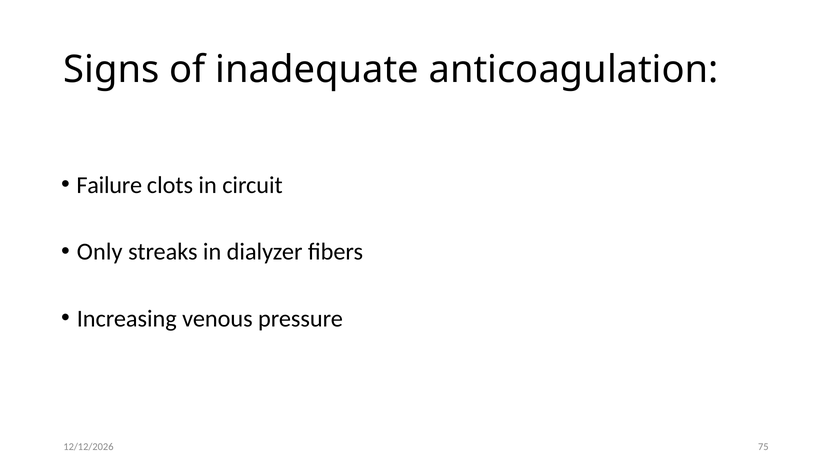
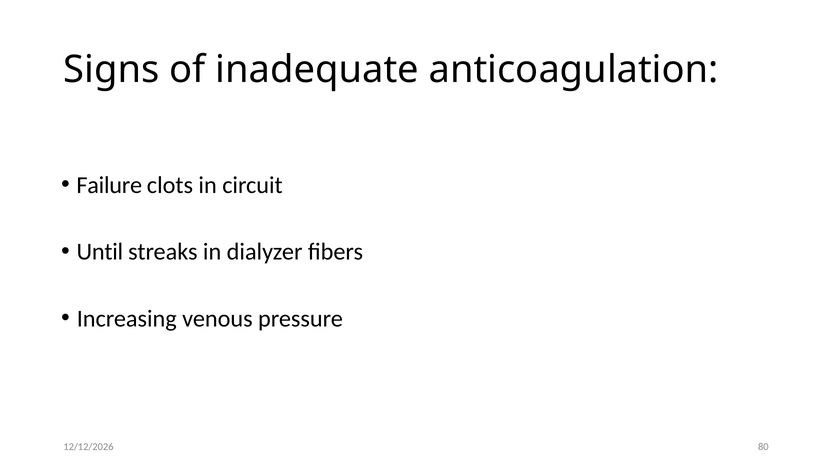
Only: Only -> Until (100, 252)
75: 75 -> 80 (763, 447)
